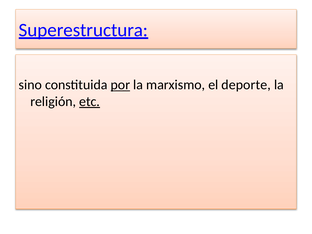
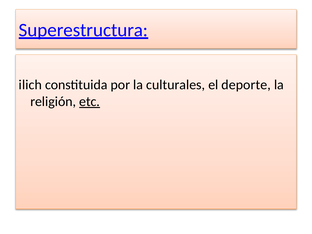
sino: sino -> ilich (30, 85)
por underline: present -> none (120, 85)
marxismo: marxismo -> culturales (176, 85)
